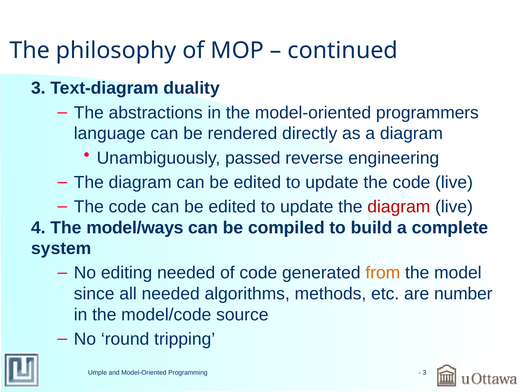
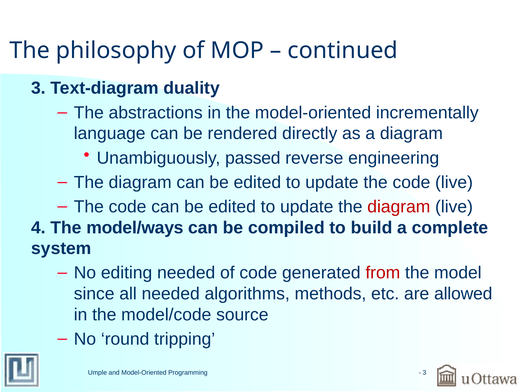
programmers: programmers -> incrementally (427, 113)
from colour: orange -> red (383, 273)
number: number -> allowed (463, 294)
